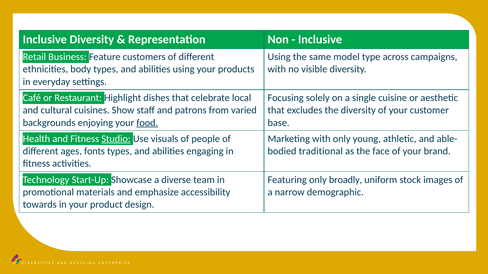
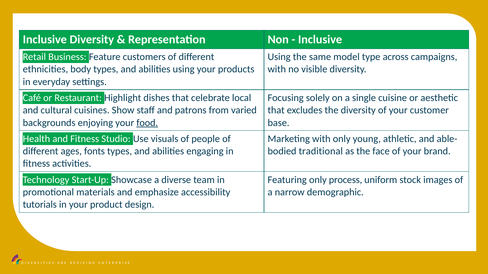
Studio underline: present -> none (116, 139)
broadly: broadly -> process (346, 180)
towards: towards -> tutorials (40, 205)
